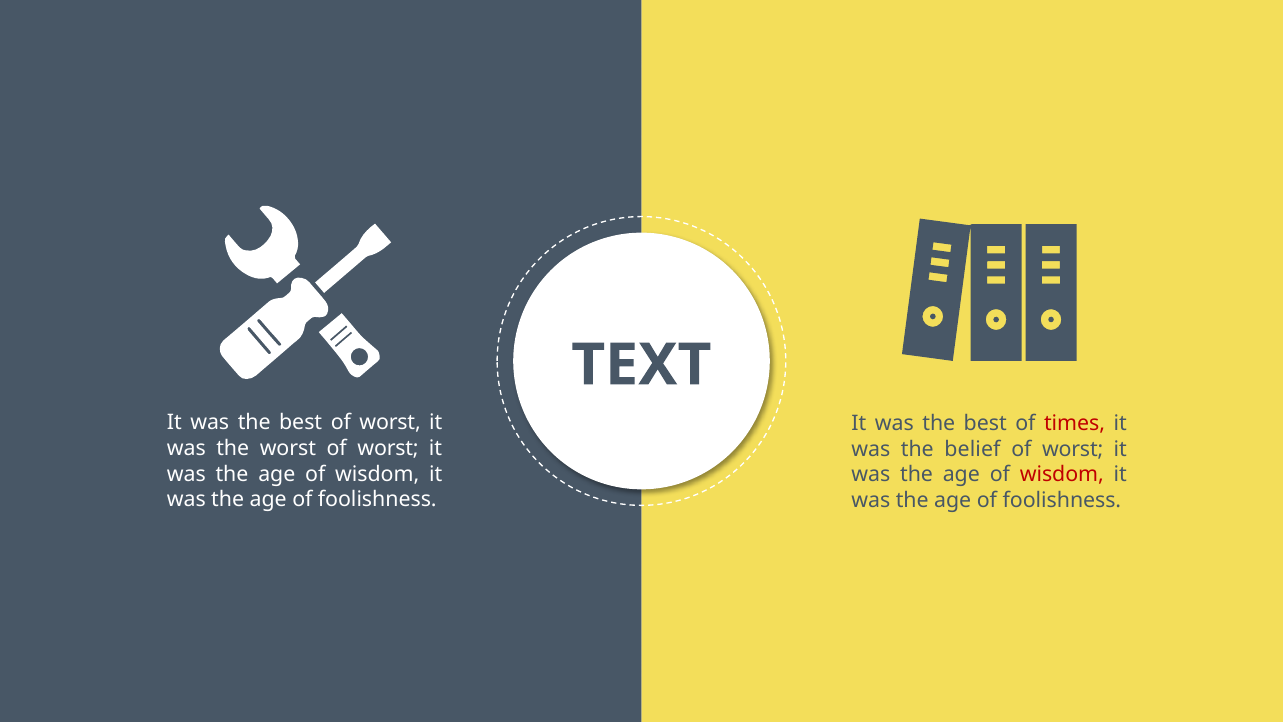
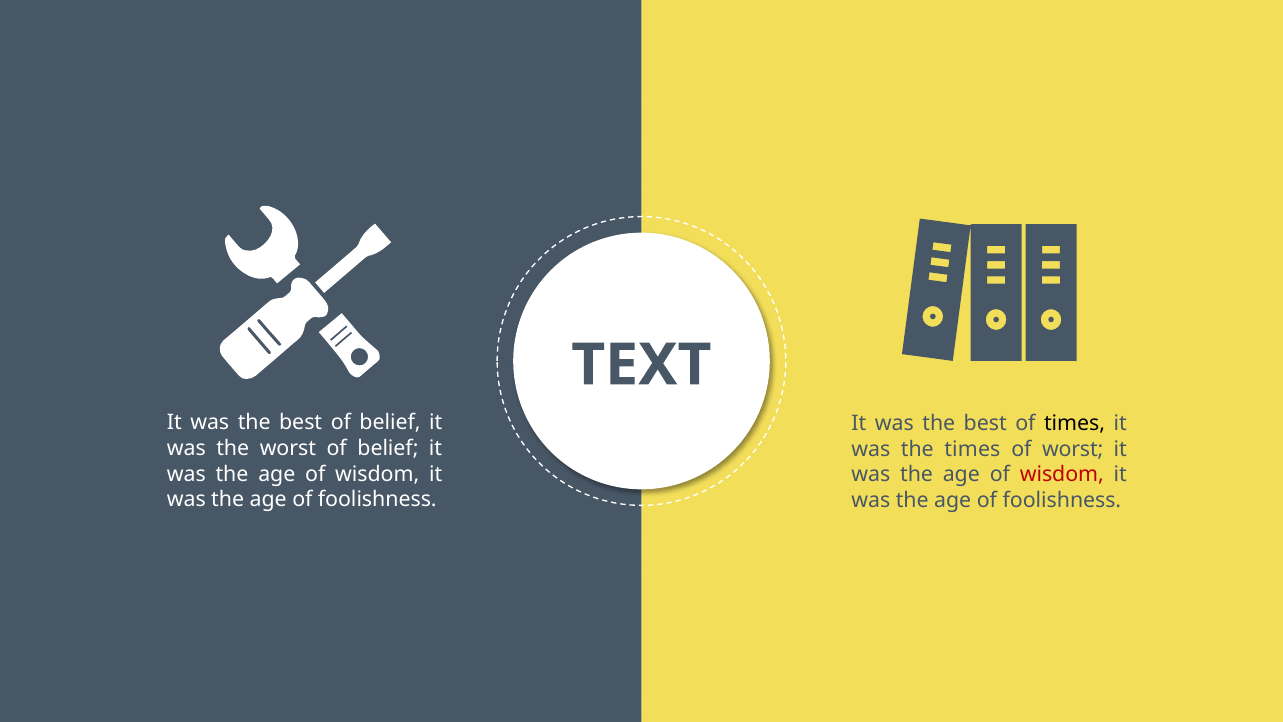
best of worst: worst -> belief (390, 422)
times colour: red -> black (1075, 423)
worst of worst: worst -> belief (388, 448)
the belief: belief -> times (972, 449)
